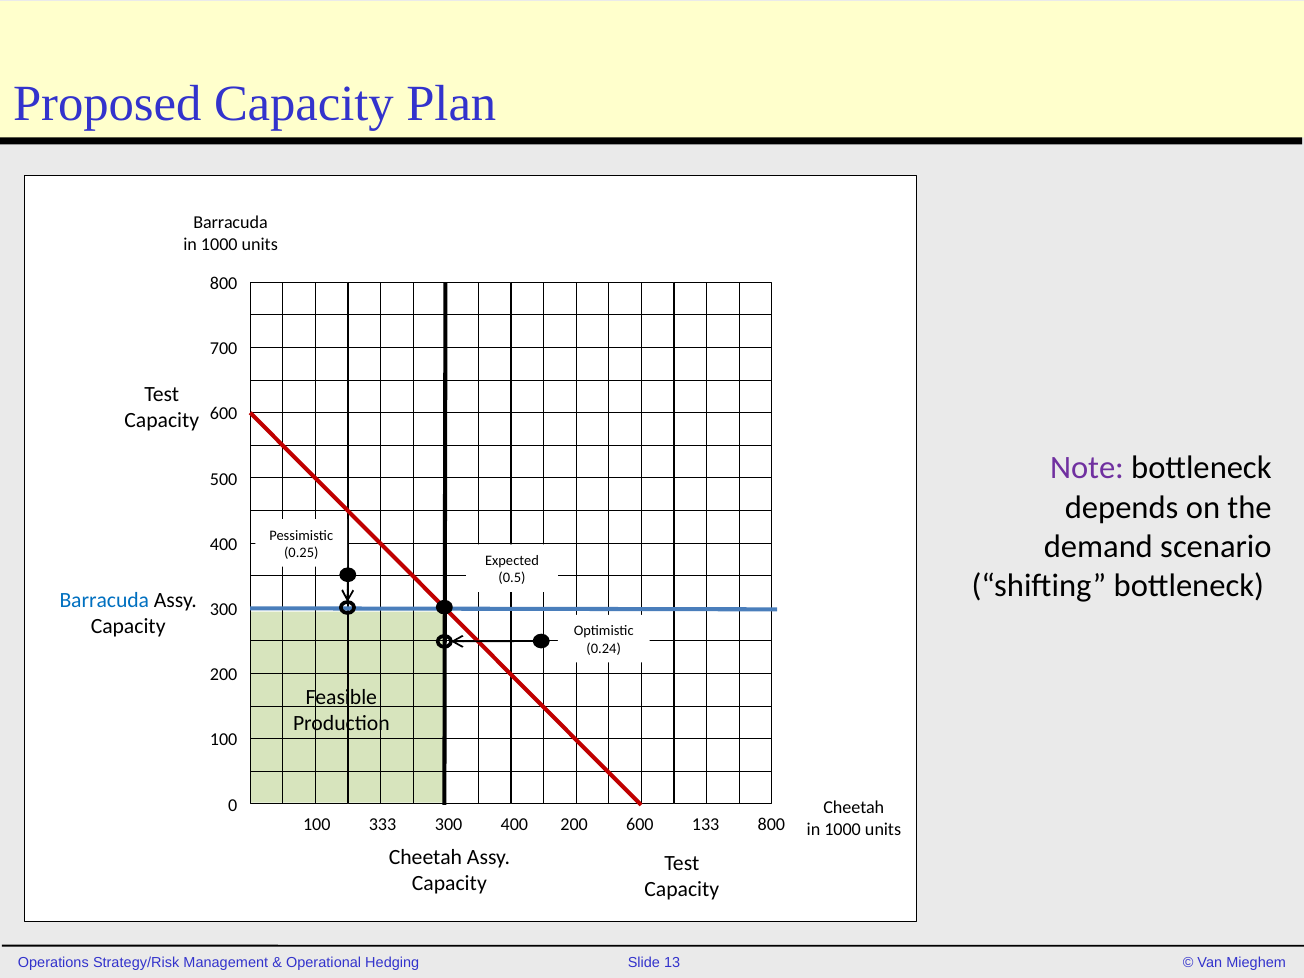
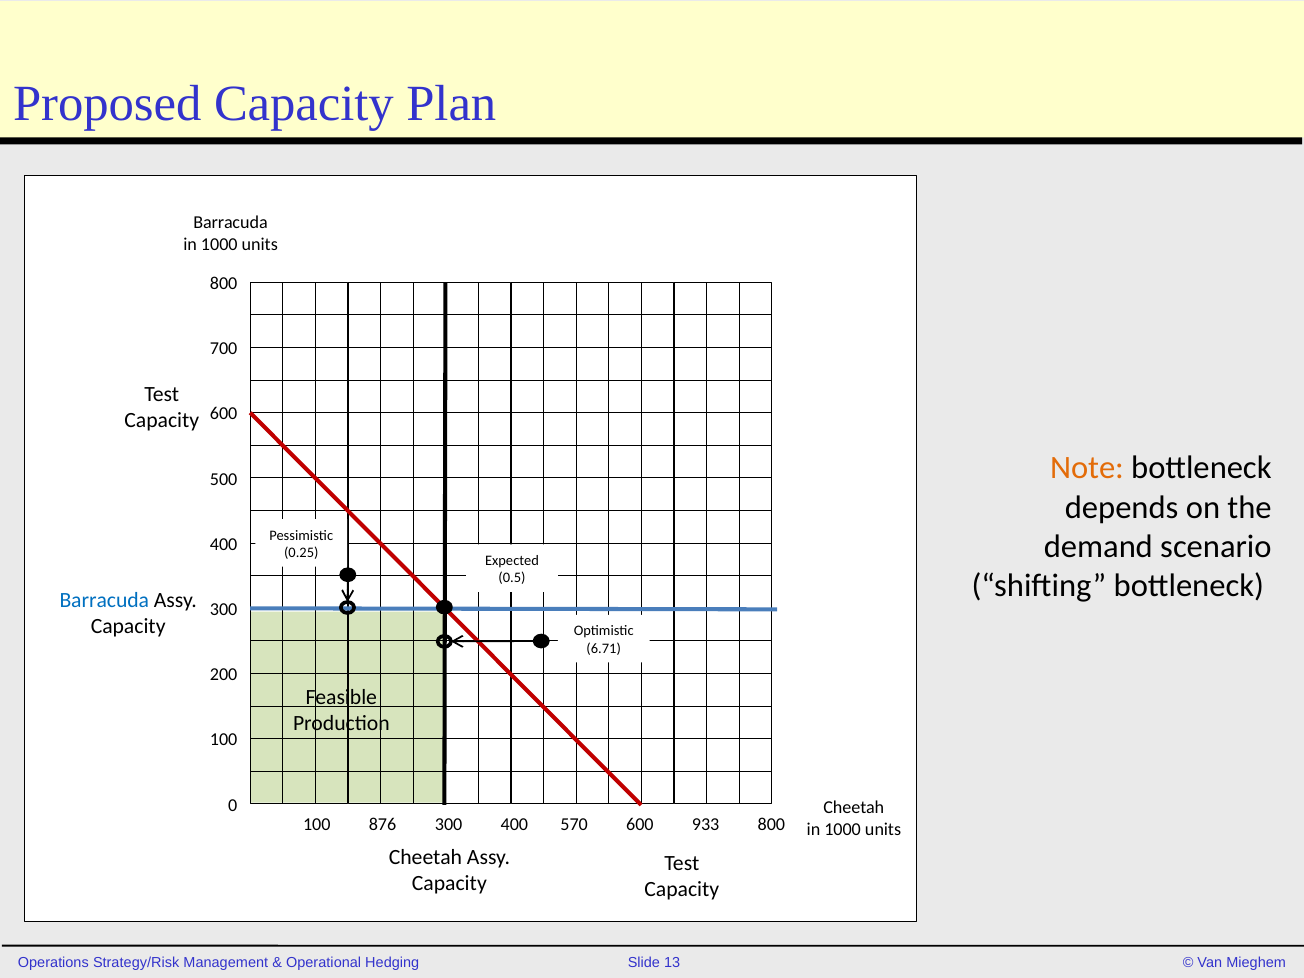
Note colour: purple -> orange (1087, 468)
0.24: 0.24 -> 6.71 (604, 648)
333: 333 -> 876 (383, 824)
400 200: 200 -> 570 (574, 824)
133: 133 -> 933 (706, 824)
